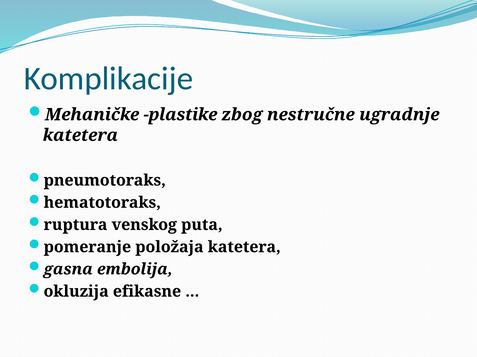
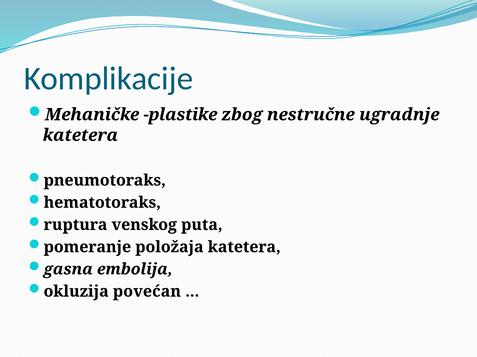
efikasne: efikasne -> povećan (147, 292)
